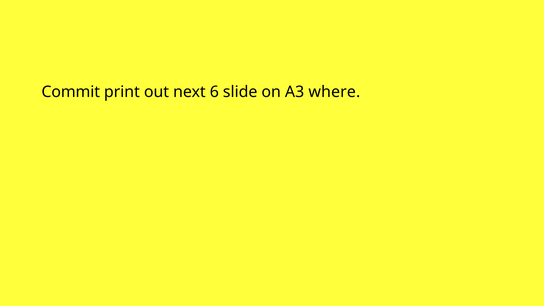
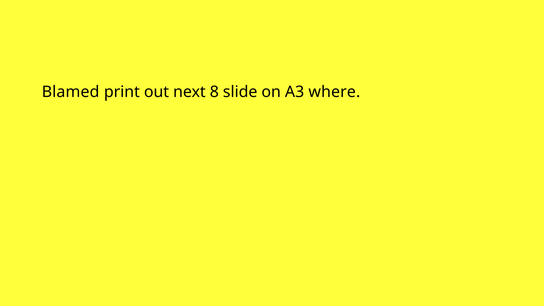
Commit: Commit -> Blamed (71, 92)
6: 6 -> 8 (214, 92)
